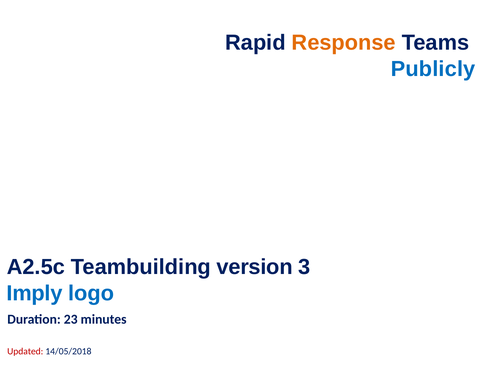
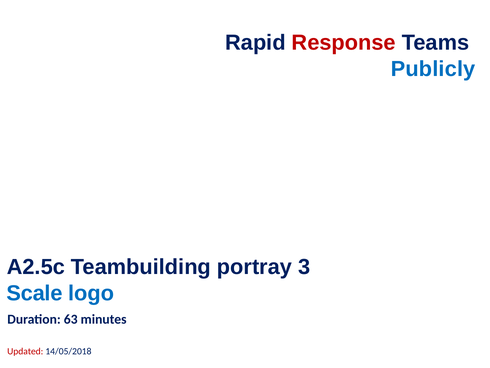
Response colour: orange -> red (344, 43)
version: version -> portray (254, 267)
Imply: Imply -> Scale (35, 293)
23: 23 -> 63 (71, 319)
